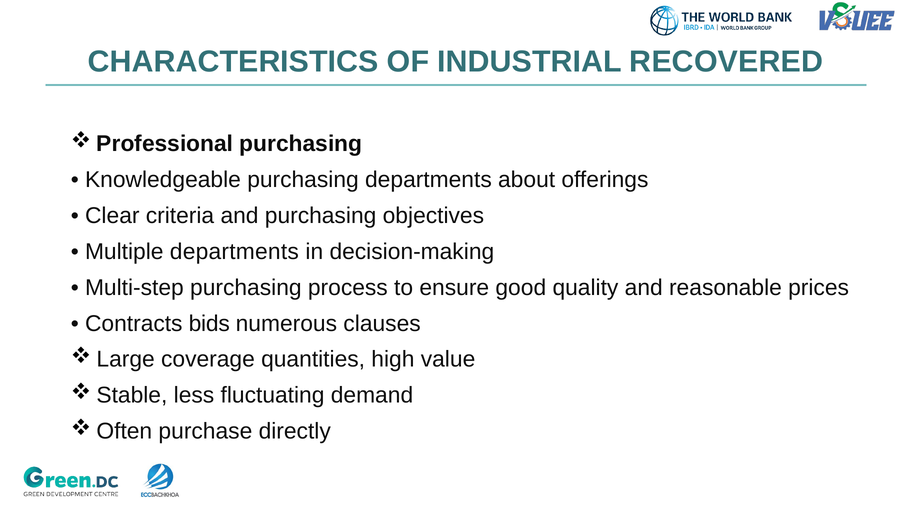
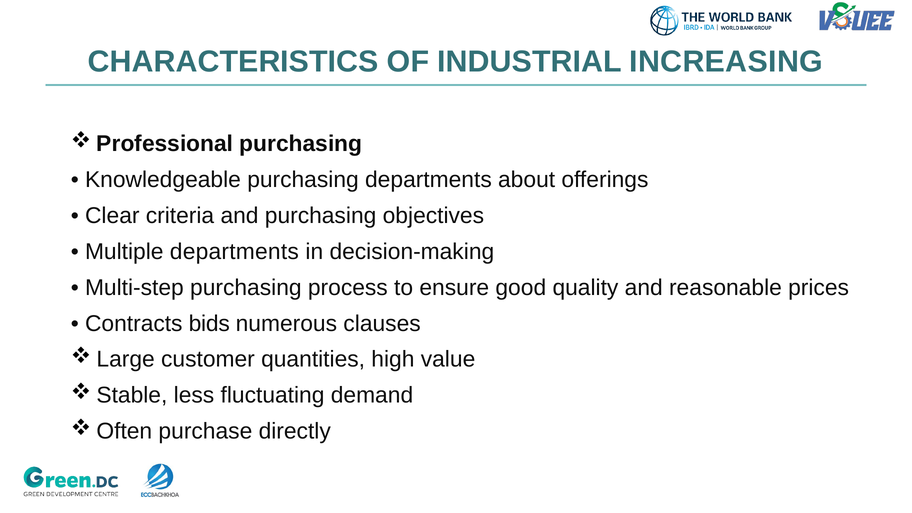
RECOVERED: RECOVERED -> INCREASING (726, 62)
coverage: coverage -> customer (208, 359)
